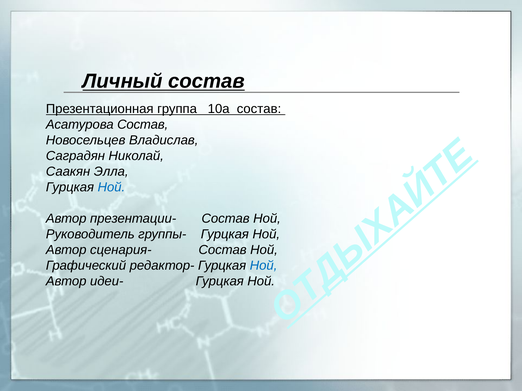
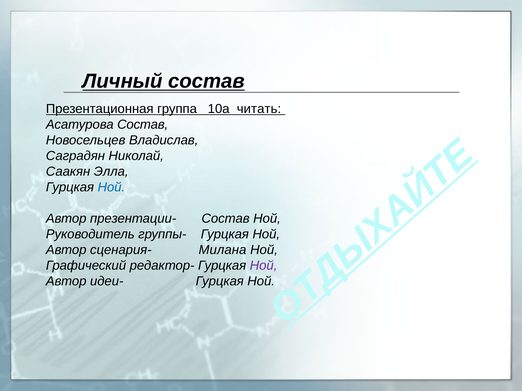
10а состав: состав -> читать (259, 109)
сценария- Состав: Состав -> Милана (223, 250)
Ной colour: blue -> purple (264, 266)
